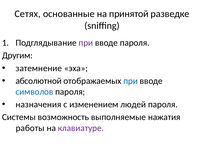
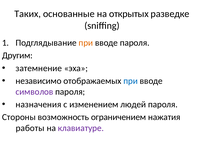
Сетях: Сетях -> Таких (28, 14)
принятой: принятой -> открытых (129, 14)
при colour: purple -> orange (86, 43)
абсолютной: абсолютной -> независимо (39, 81)
символов colour: blue -> purple (34, 92)
Системы: Системы -> Стороны (19, 117)
выполняемые: выполняемые -> ограничением (119, 117)
